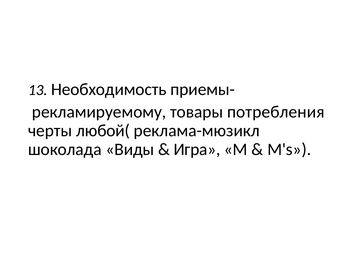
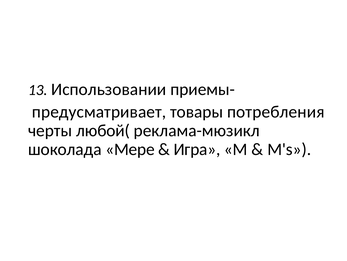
Необходимость: Необходимость -> Использовании (109, 89)
рекламируемому: рекламируемому -> предусматривает (99, 112)
Виды: Виды -> Мере (130, 149)
